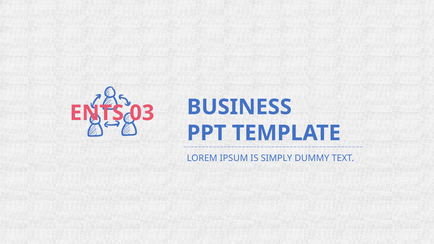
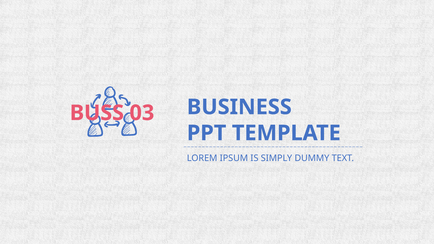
ENTS: ENTS -> BUSS (97, 113)
